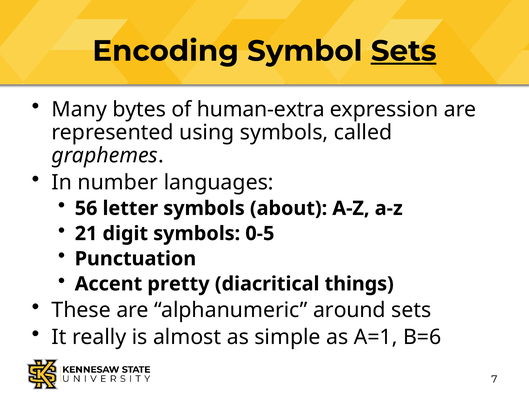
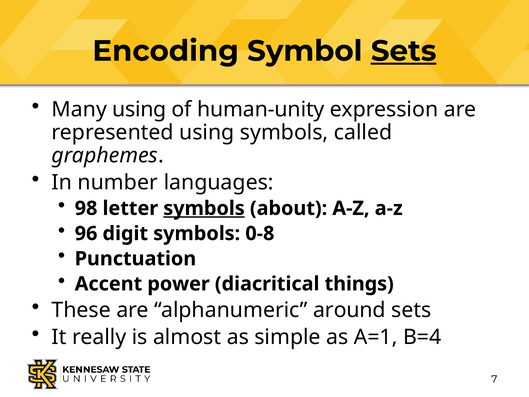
Many bytes: bytes -> using (139, 109)
human-extra: human-extra -> human-unity (261, 109)
56: 56 -> 98 (86, 208)
symbols underline: none -> present (204, 208)
21: 21 -> 96 (86, 233)
0-5: 0-5 -> 0-8 (260, 233)
pretty: pretty -> power (179, 284)
B=6: B=6 -> B=4 (422, 337)
